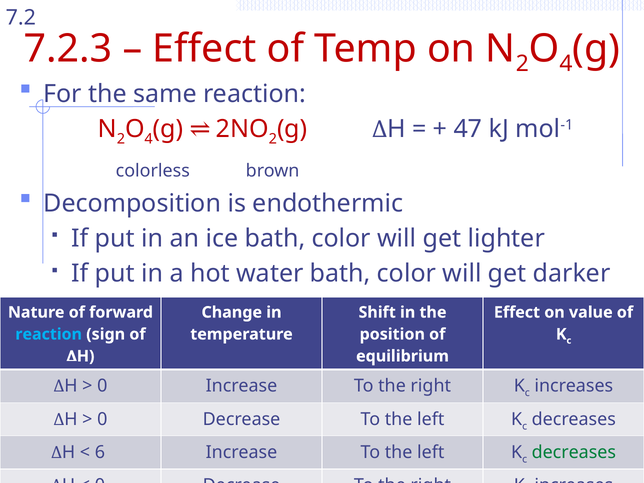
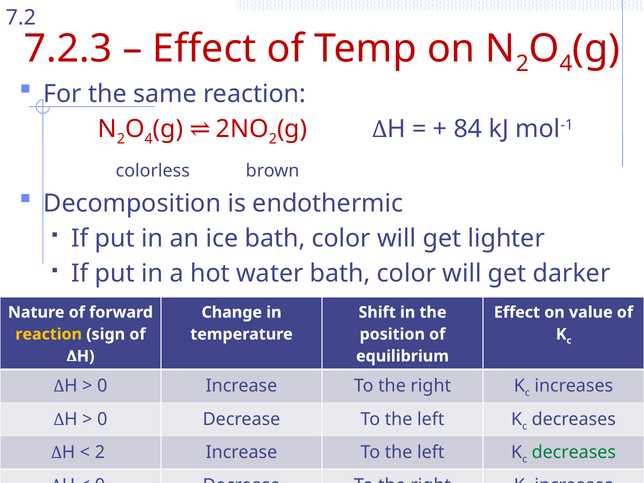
47: 47 -> 84 (468, 129)
reaction colour: light blue -> yellow (49, 334)
6: 6 -> 2 (100, 452)
